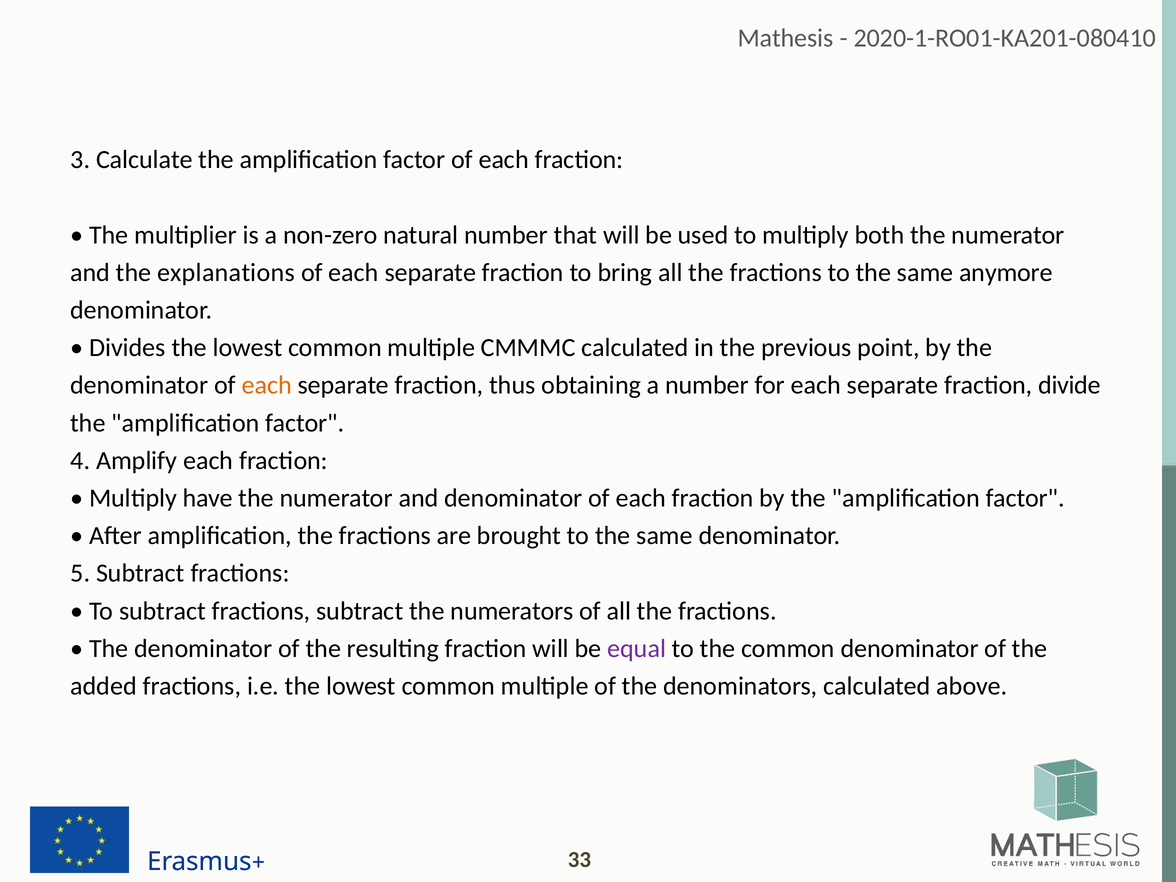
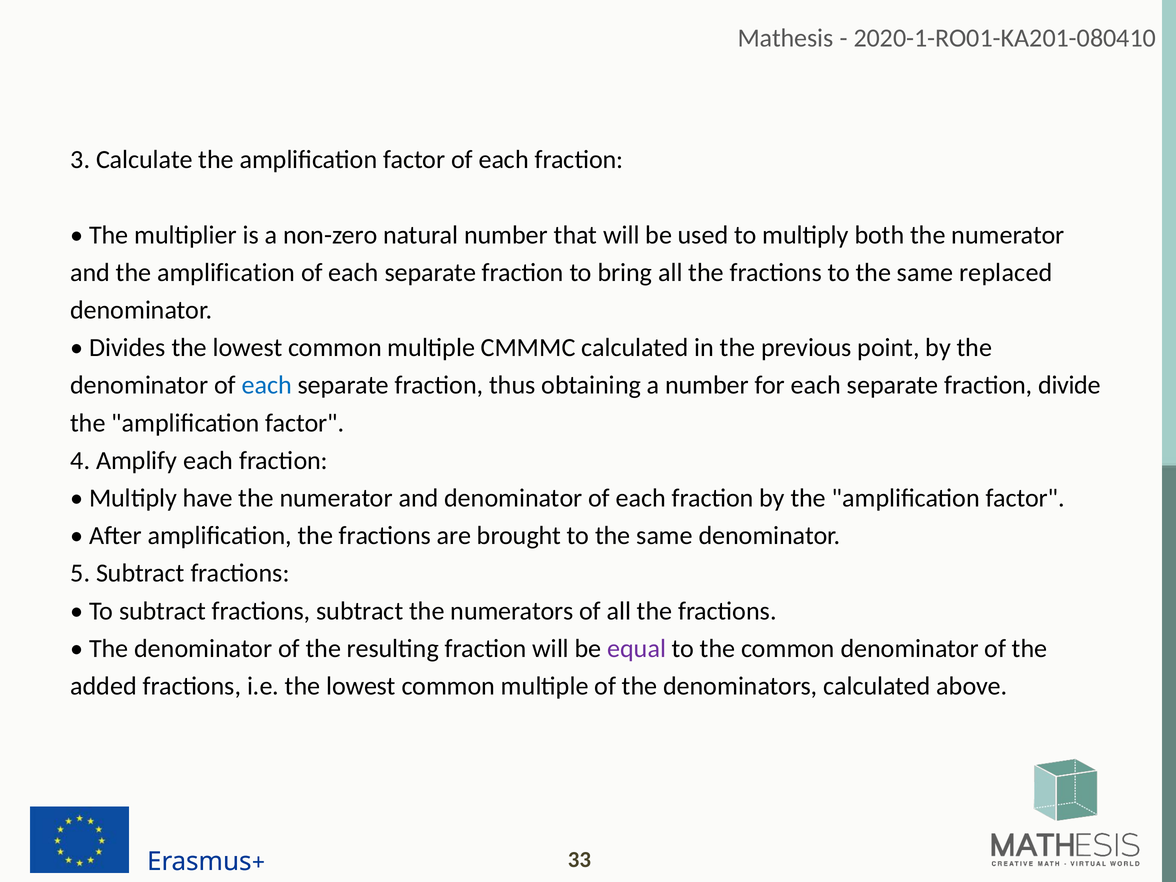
and the explanations: explanations -> amplification (226, 273)
anymore: anymore -> replaced (1006, 273)
each colour: orange -> blue (267, 385)
